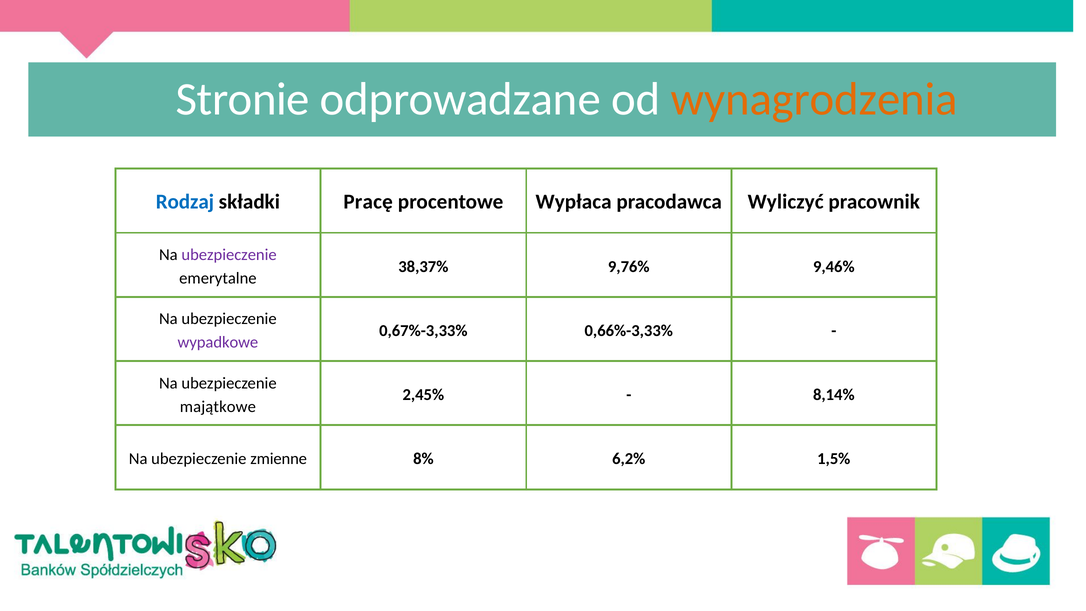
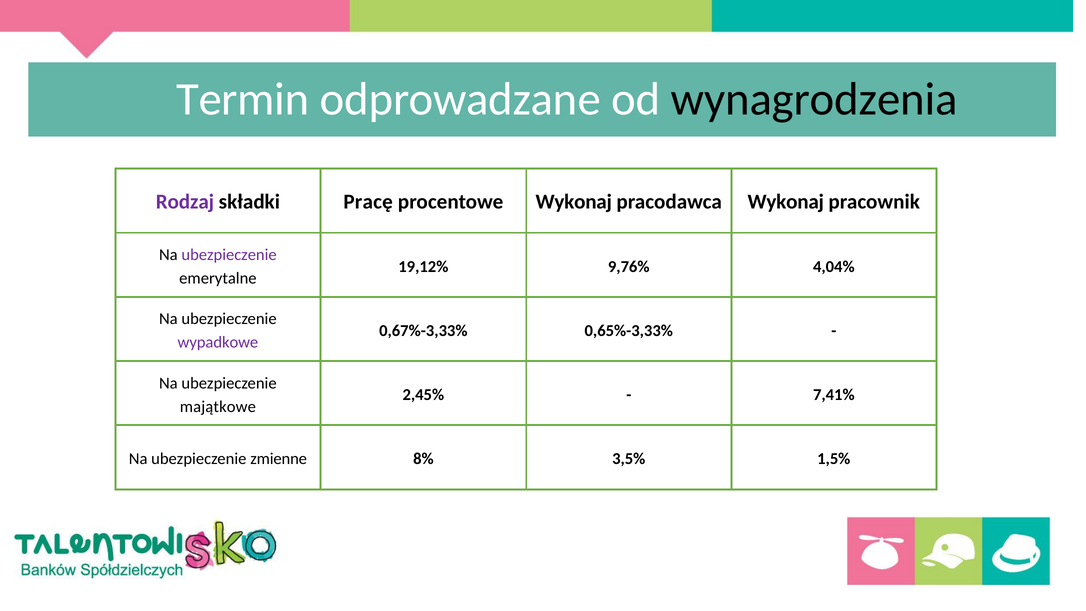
Stronie: Stronie -> Termin (243, 99)
wynagrodzenia colour: orange -> black (814, 99)
Rodzaj colour: blue -> purple (185, 202)
procentowe Wypłaca: Wypłaca -> Wykonaj (574, 202)
pracodawca Wyliczyć: Wyliczyć -> Wykonaj (786, 202)
38,37%: 38,37% -> 19,12% (423, 267)
9,46%: 9,46% -> 4,04% (834, 267)
0,66%-3,33%: 0,66%-3,33% -> 0,65%-3,33% (629, 331)
8,14%: 8,14% -> 7,41% (834, 395)
6,2%: 6,2% -> 3,5% (629, 459)
